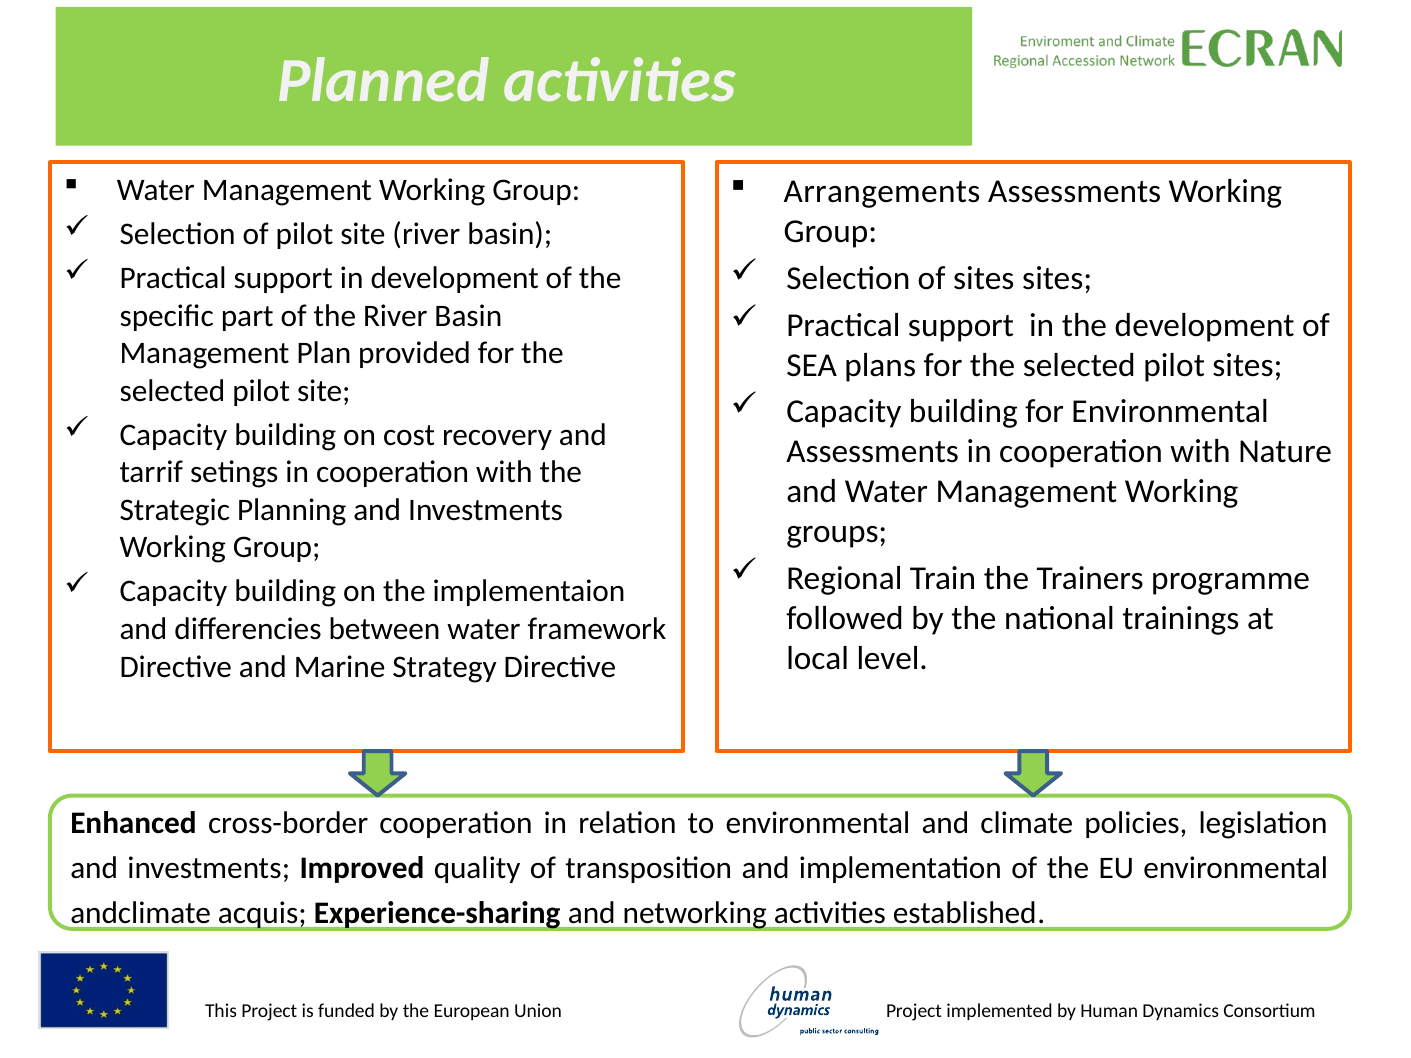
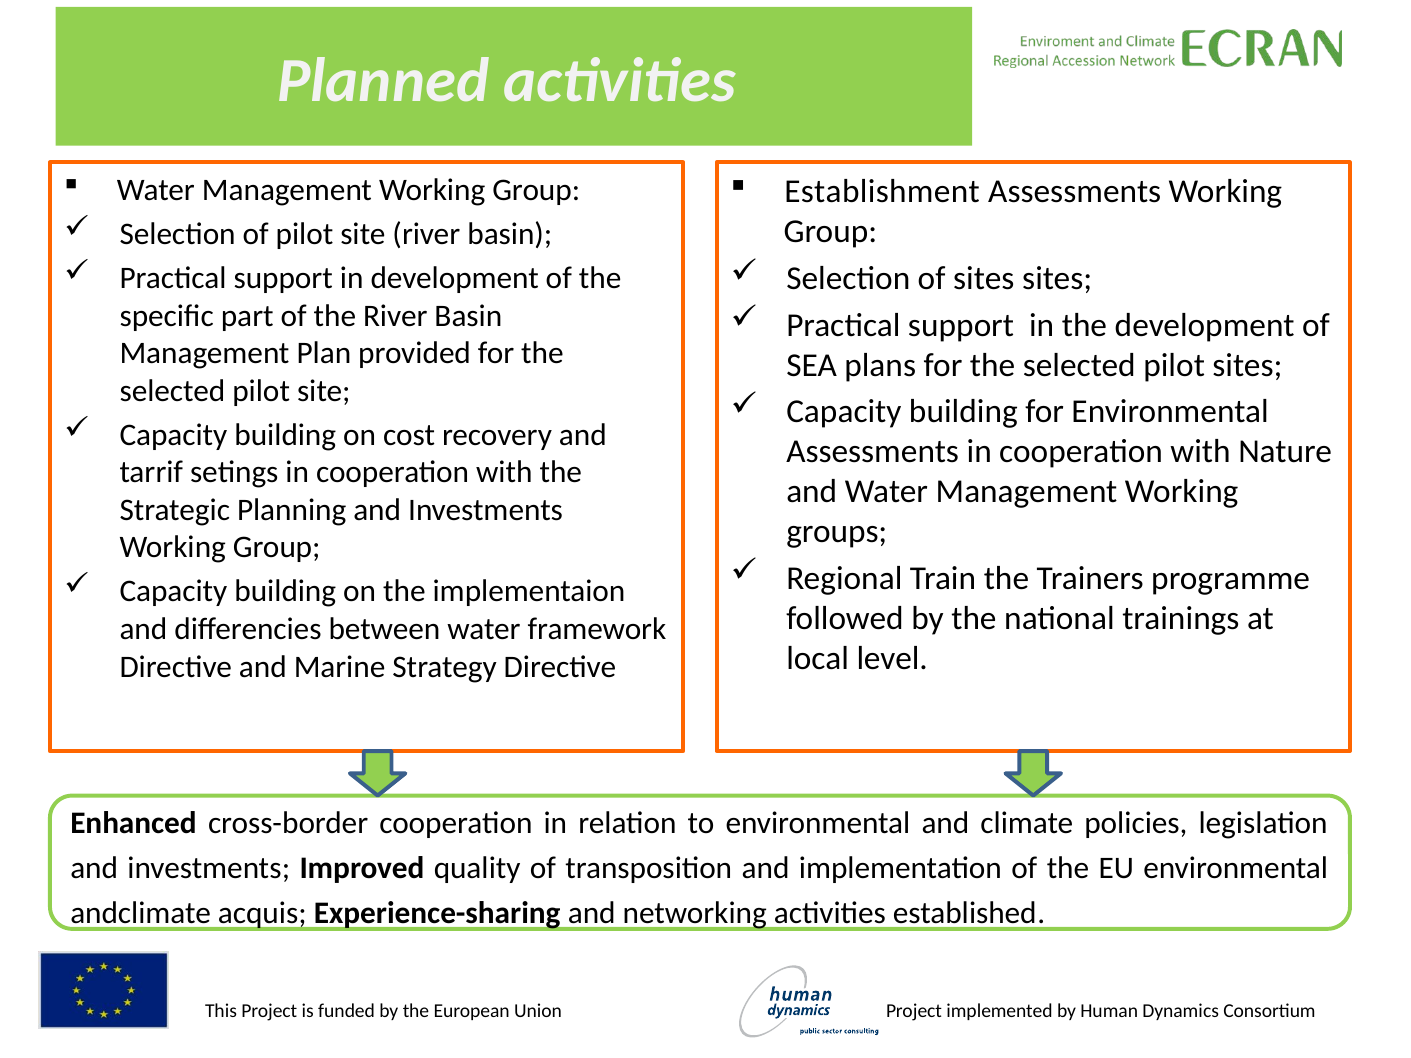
Arrangements: Arrangements -> Establishment (882, 192)
